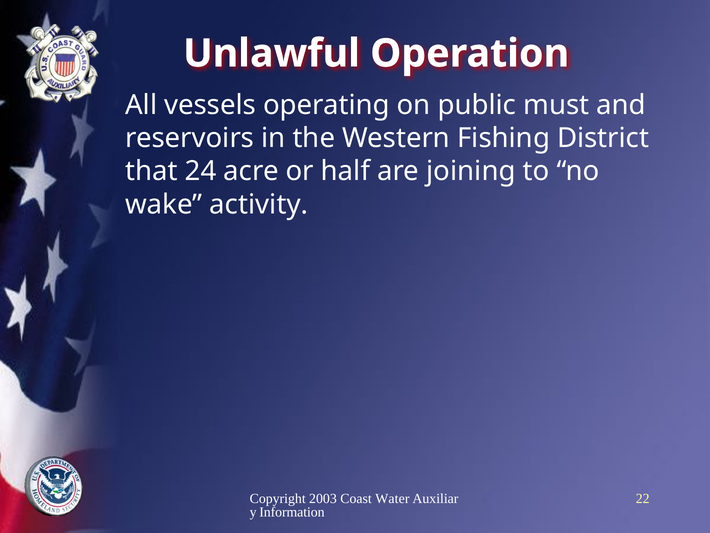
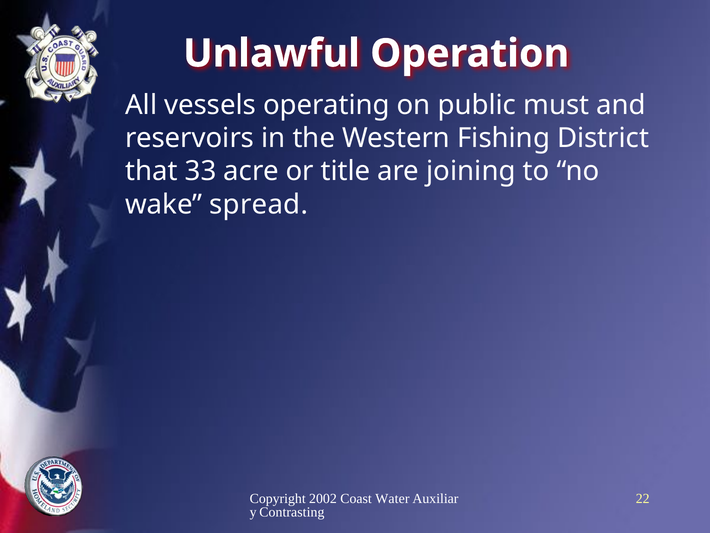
24: 24 -> 33 (201, 171)
half: half -> title (346, 171)
activity: activity -> spread (259, 204)
2003: 2003 -> 2002 (323, 498)
Information: Information -> Contrasting (292, 512)
